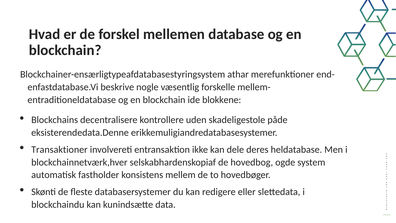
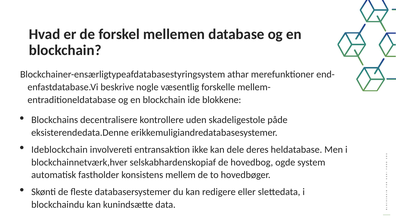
Transaktioner: Transaktioner -> Ideblockchain (59, 149)
